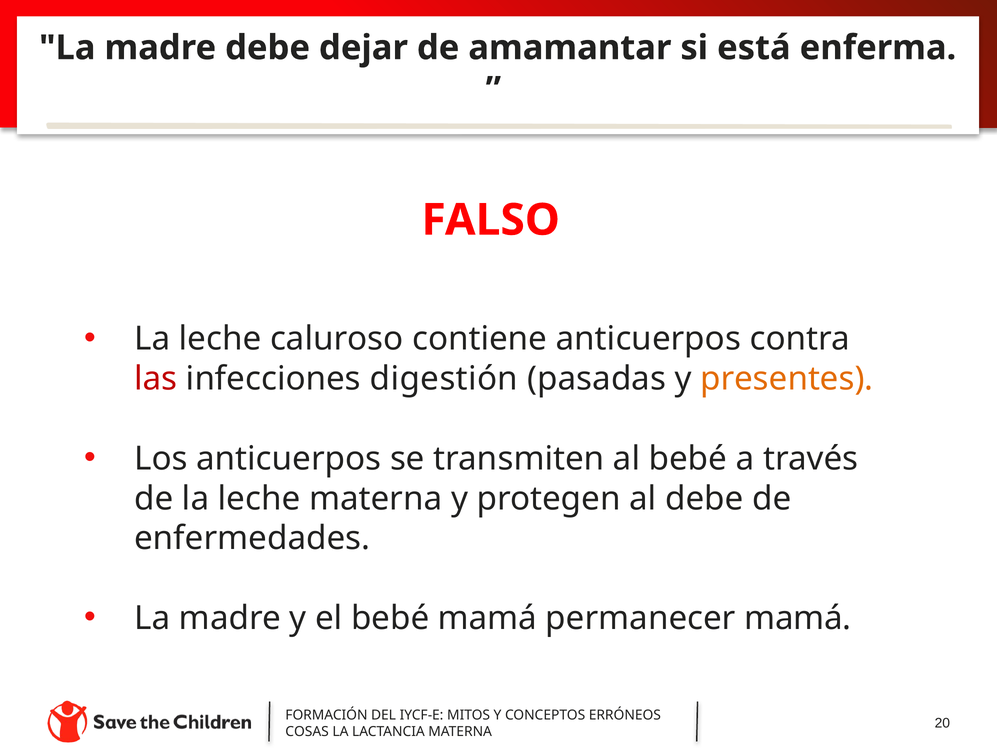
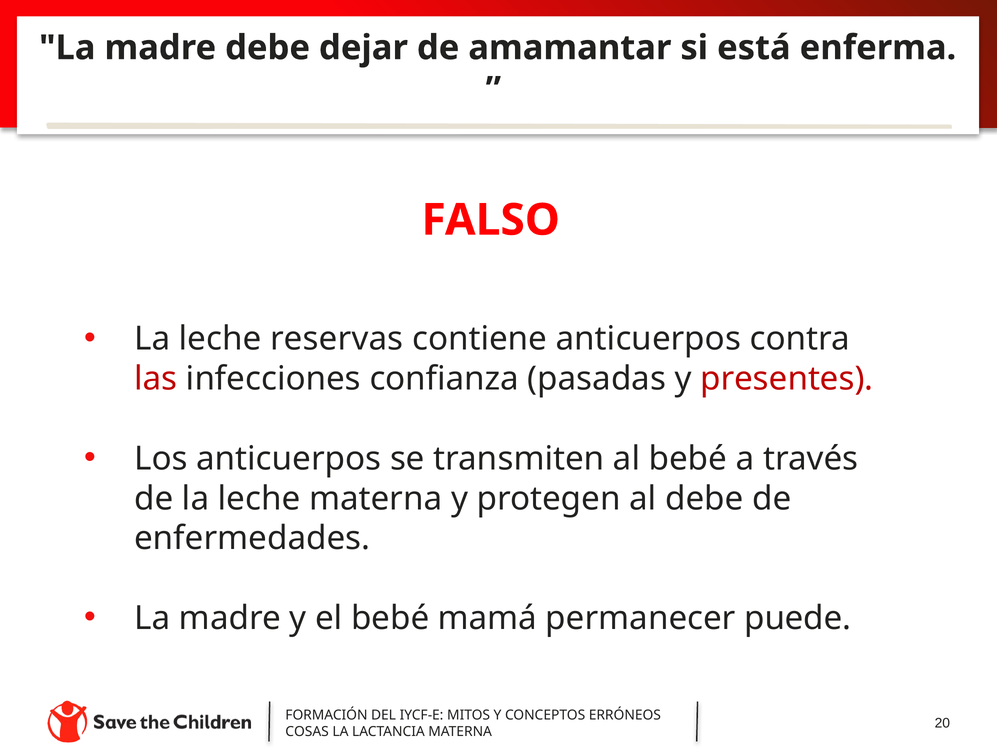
caluroso: caluroso -> reservas (337, 339)
digestión: digestión -> confianza (444, 379)
presentes colour: orange -> red (787, 379)
permanecer mamá: mamá -> puede (798, 618)
